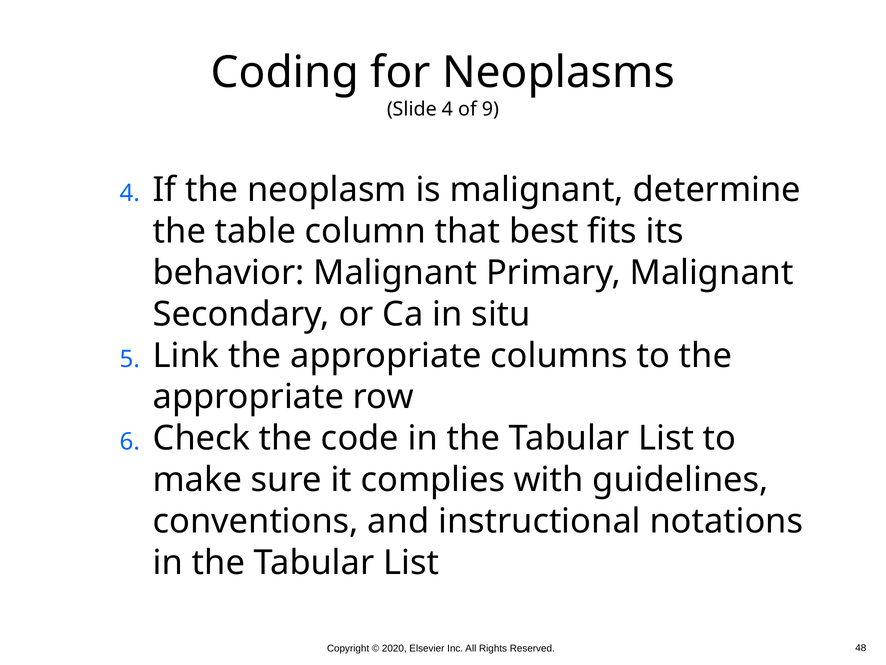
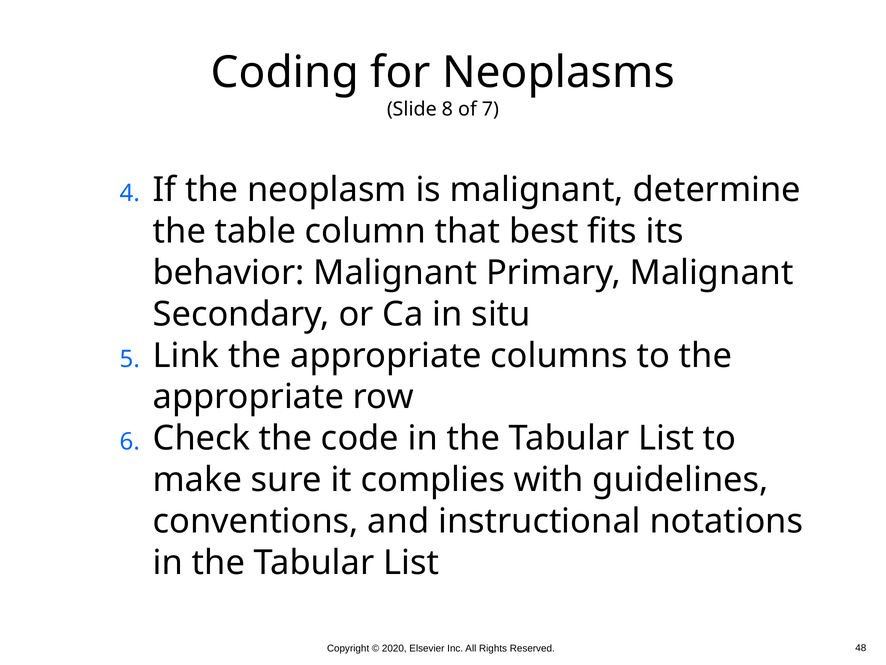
Slide 4: 4 -> 8 (447, 109)
9: 9 -> 7 (490, 109)
